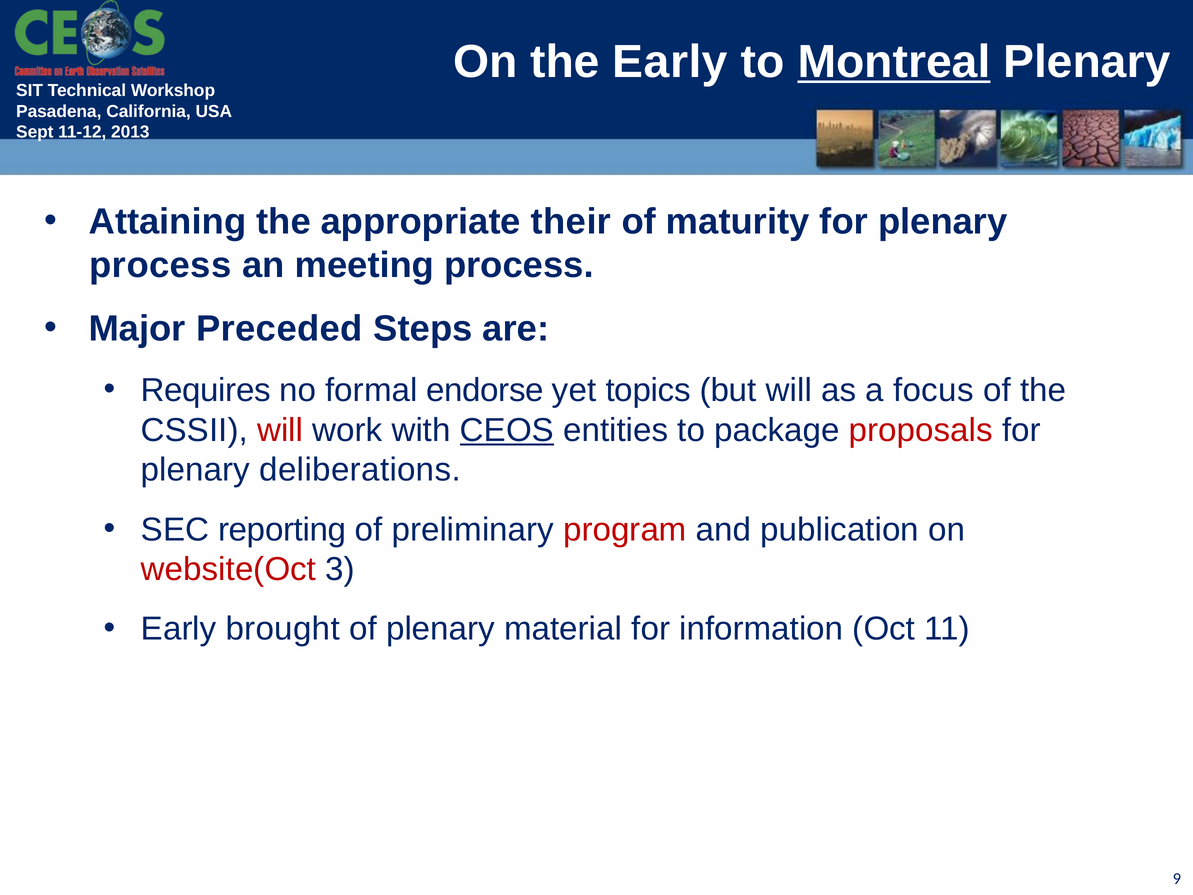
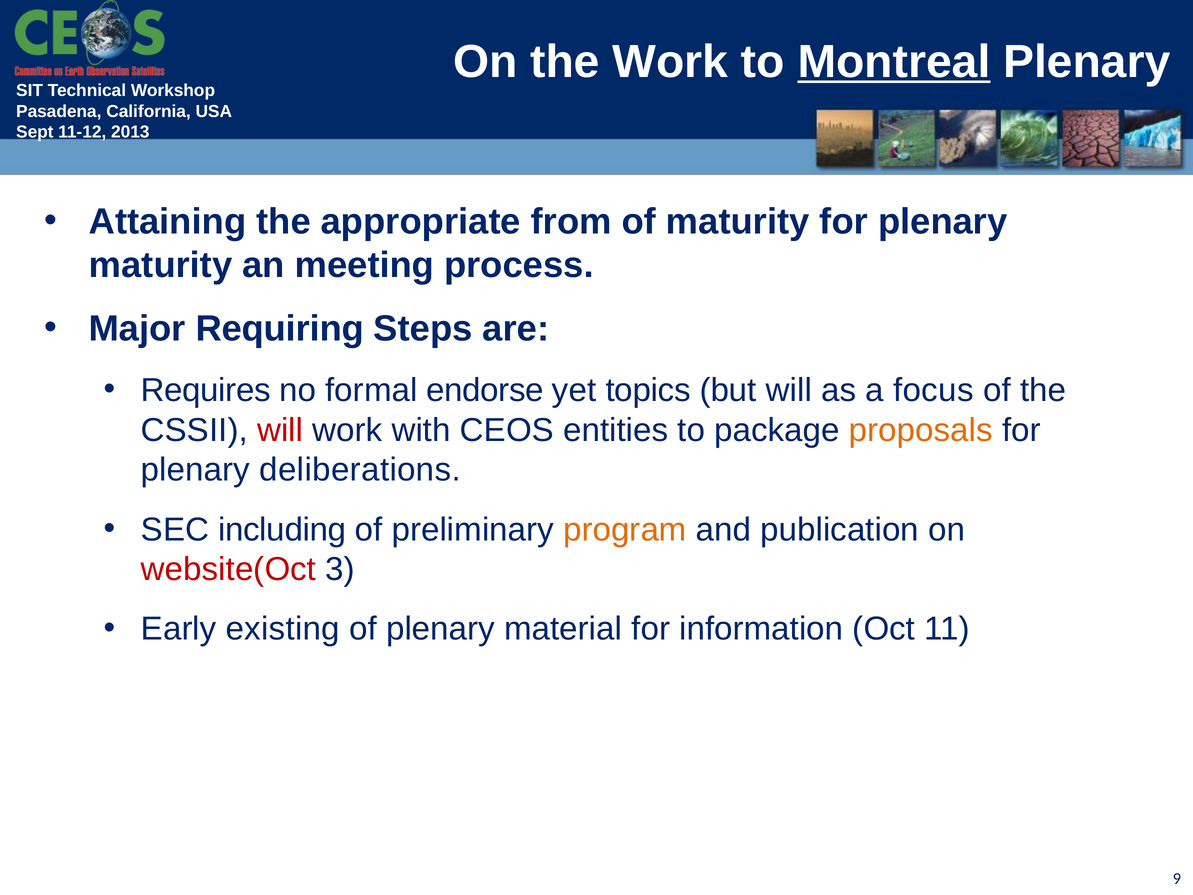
the Early: Early -> Work (670, 62)
their: their -> from (571, 222)
process: process -> maturity (161, 265)
Preceded: Preceded -> Requiring (280, 329)
CEOS underline: present -> none (507, 430)
proposals colour: red -> orange (921, 430)
reporting: reporting -> including (282, 529)
program colour: red -> orange (625, 529)
brought: brought -> existing (283, 629)
